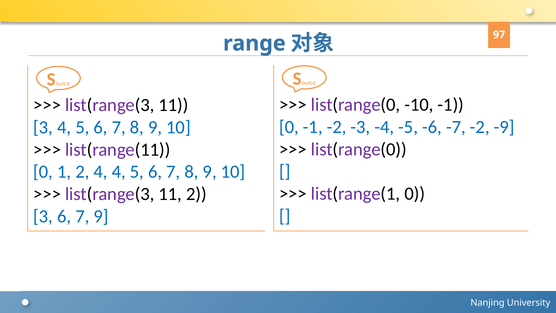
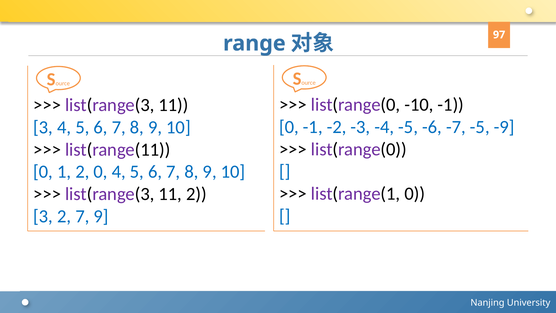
-7 -2: -2 -> -5 (480, 127)
2 4: 4 -> 0 (101, 172)
3 6: 6 -> 2 (64, 216)
